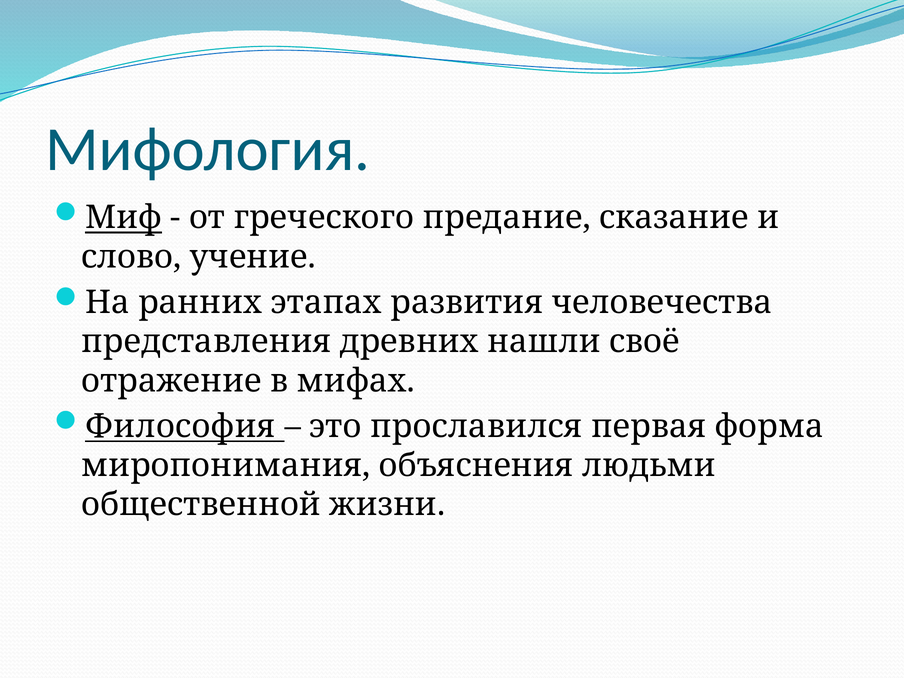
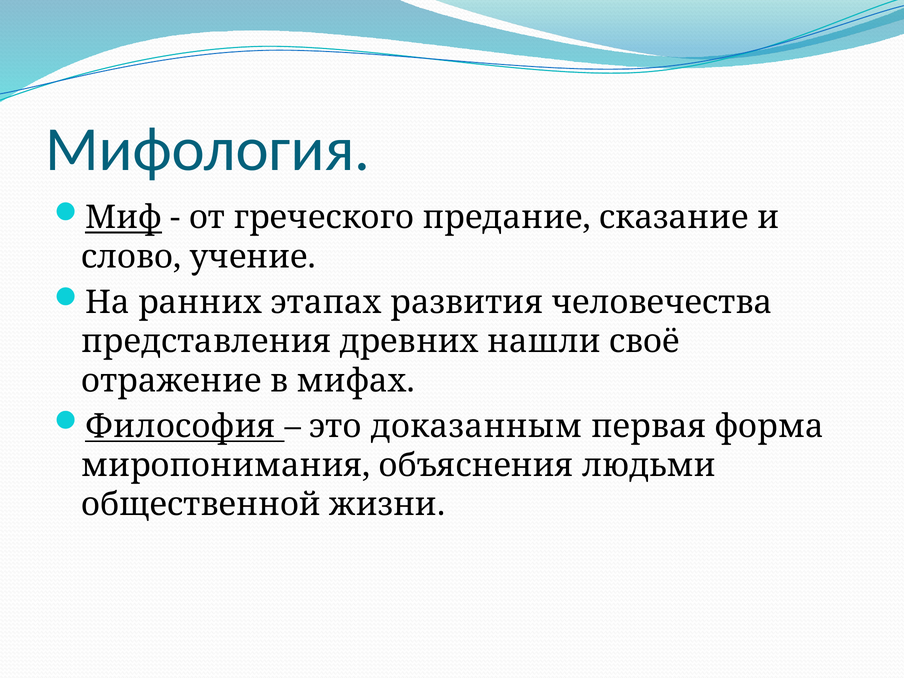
прославился: прославился -> доказанным (476, 426)
